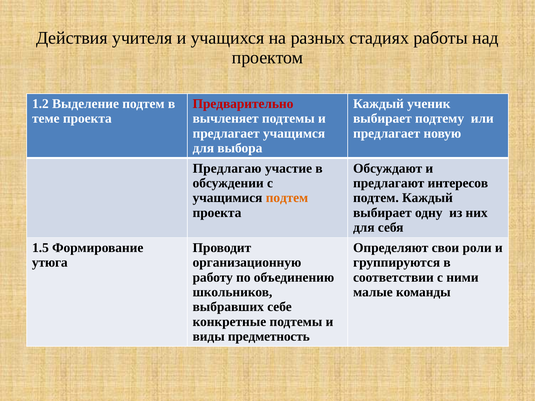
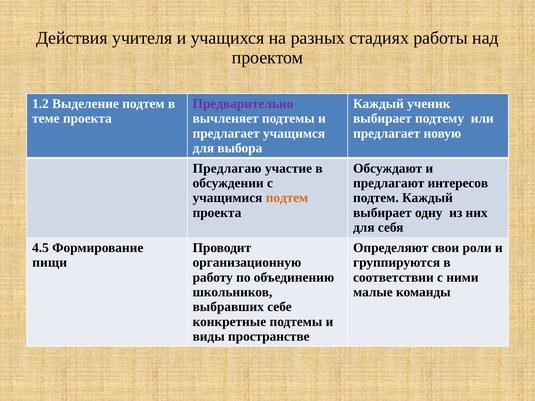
Предварительно colour: red -> purple (243, 104)
1.5: 1.5 -> 4.5 (40, 248)
утюга: утюга -> пищи (50, 263)
предметность: предметность -> пространстве (269, 337)
